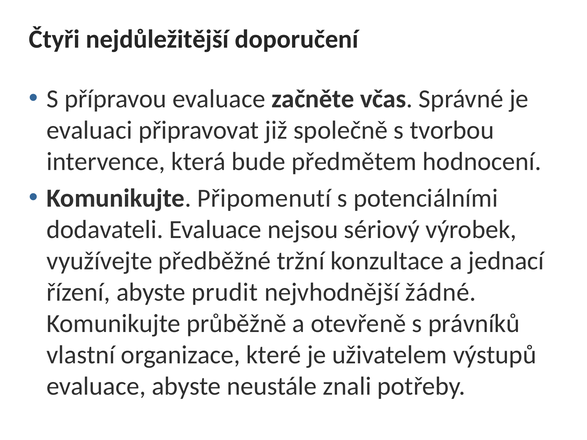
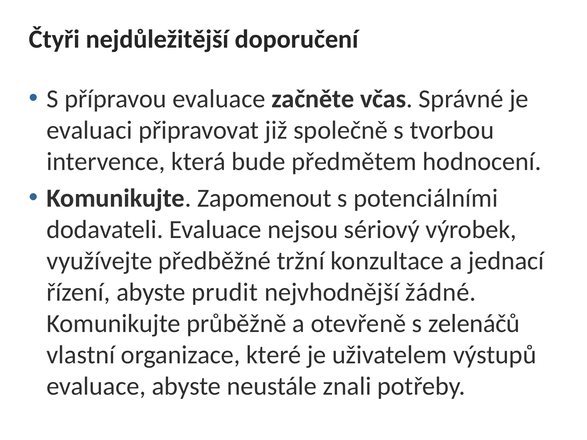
Připomenutí: Připomenutí -> Zapomenout (264, 198)
právníků: právníků -> zelenáčů (474, 324)
